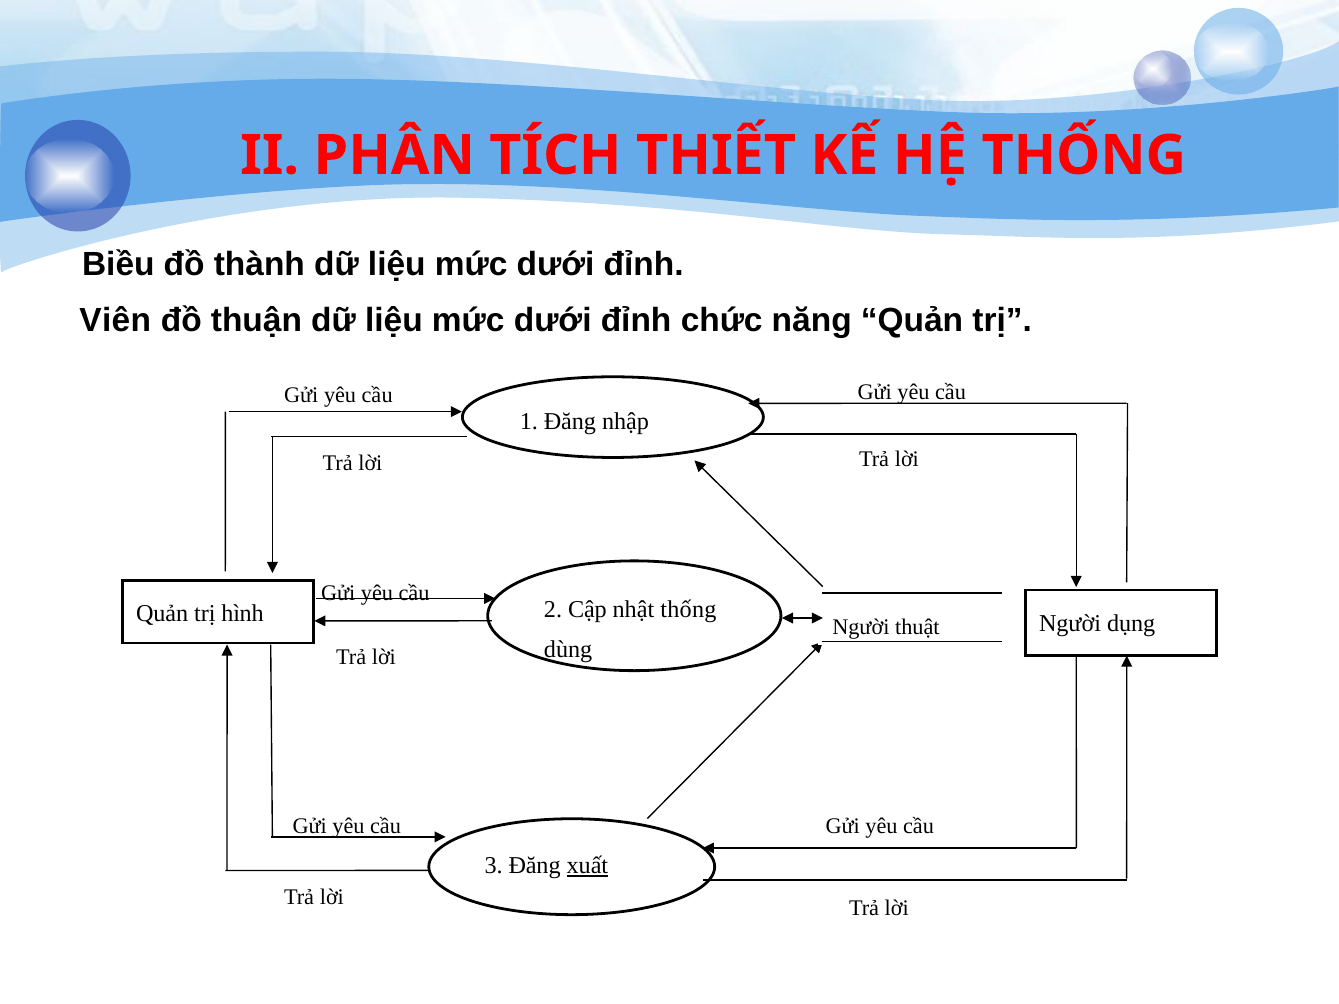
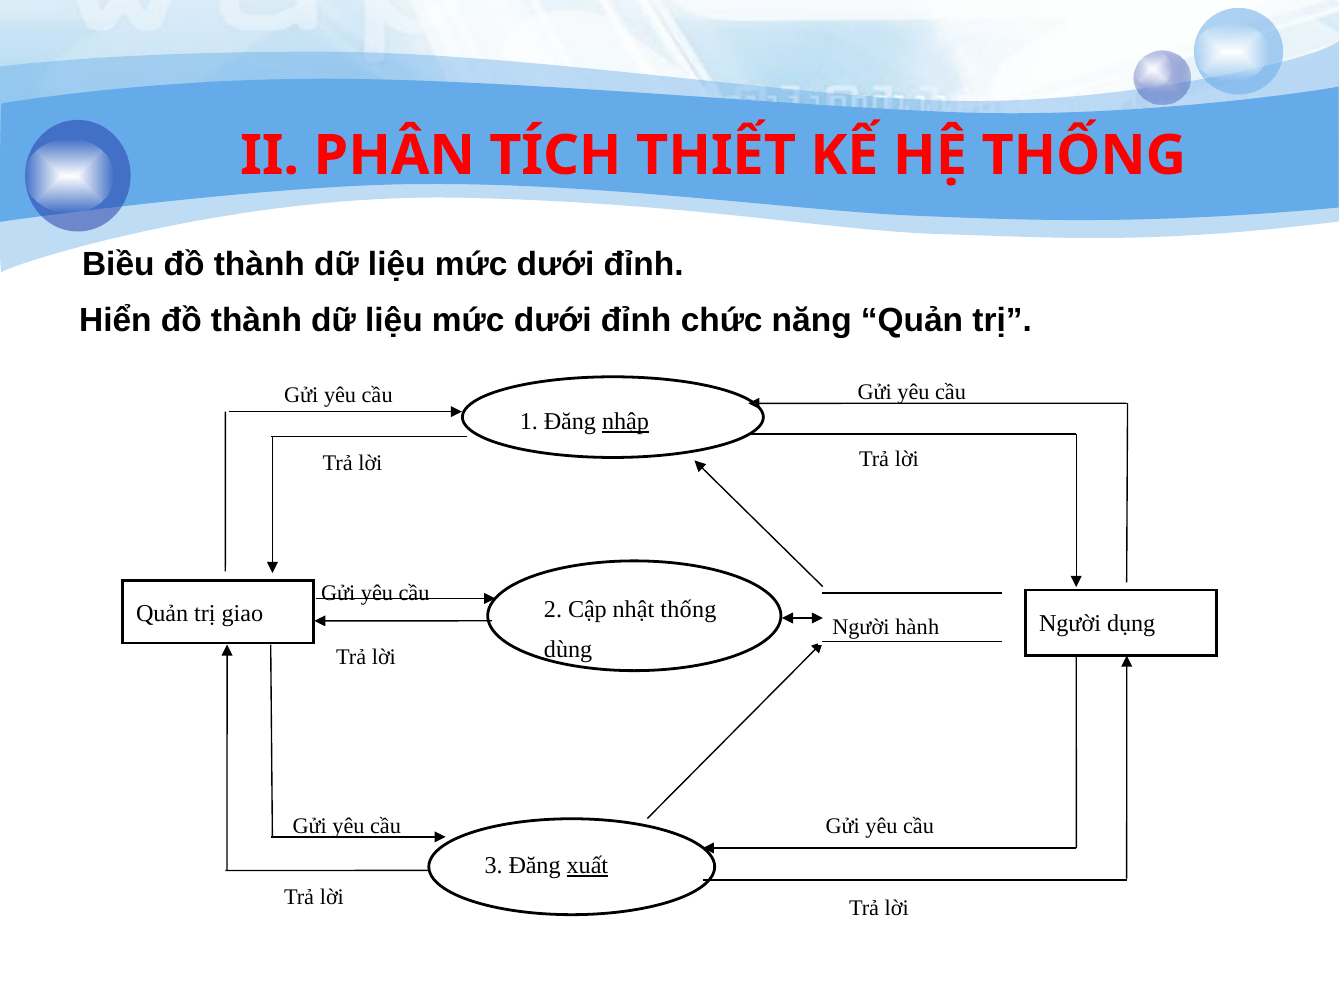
Viên: Viên -> Hiển (115, 320)
thuận: thuận -> thành (256, 320)
nhập underline: none -> present (626, 422)
hình: hình -> giao (242, 614)
thuật: thuật -> hành (917, 627)
